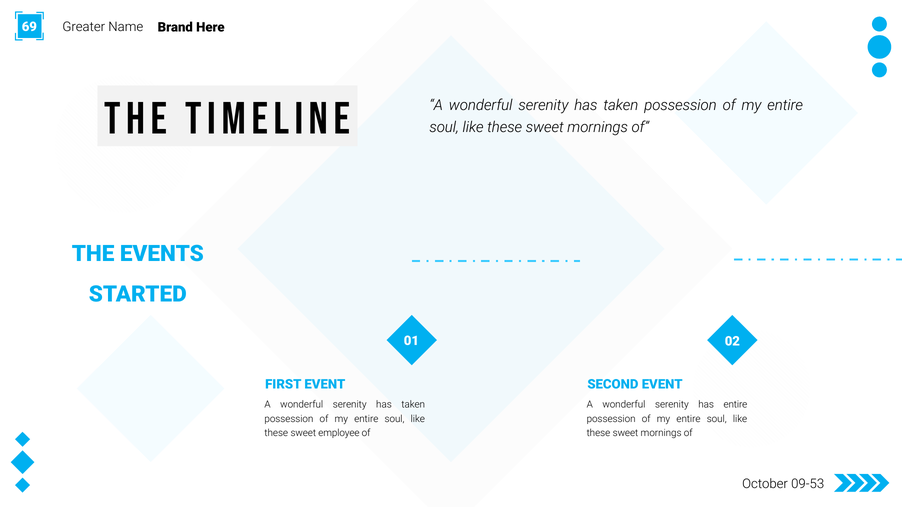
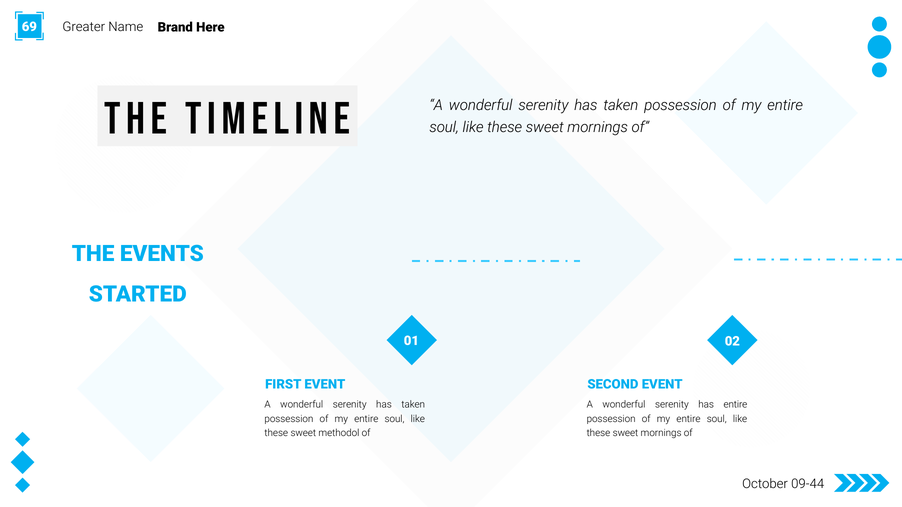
employee: employee -> methodol (339, 433)
09-53: 09-53 -> 09-44 (808, 484)
